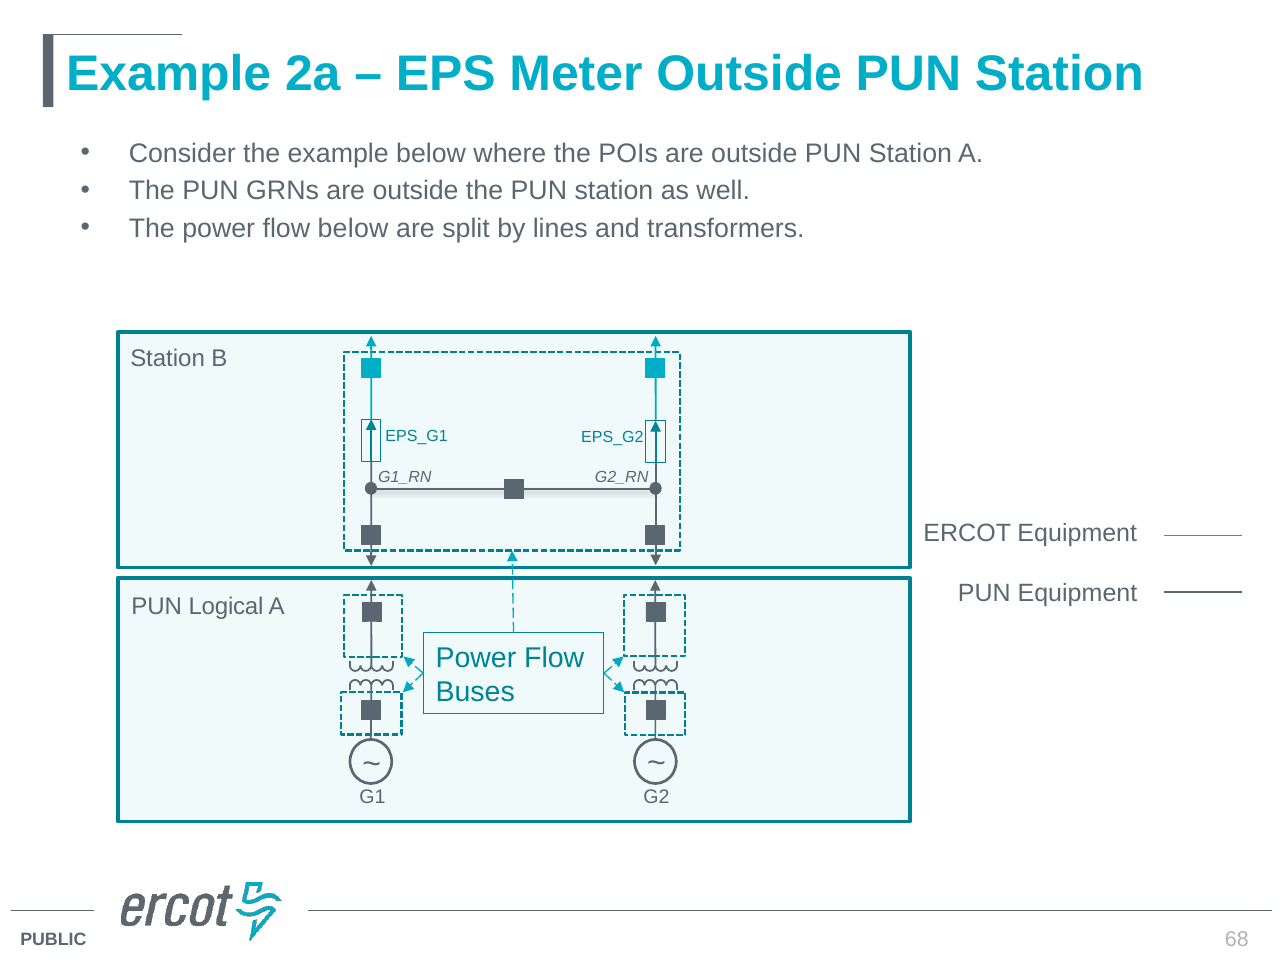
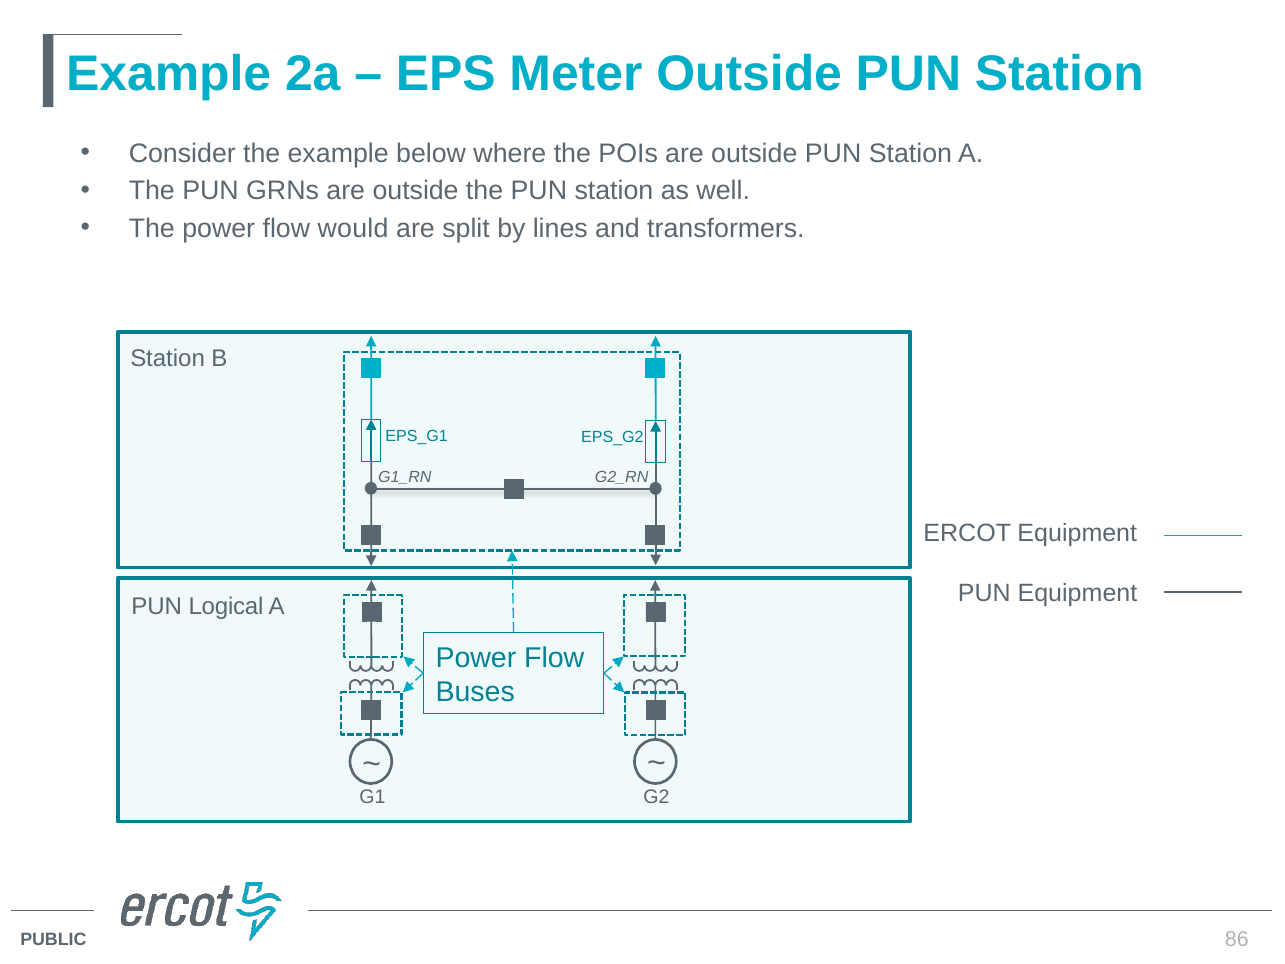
flow below: below -> would (353, 228)
68: 68 -> 86 (1237, 939)
